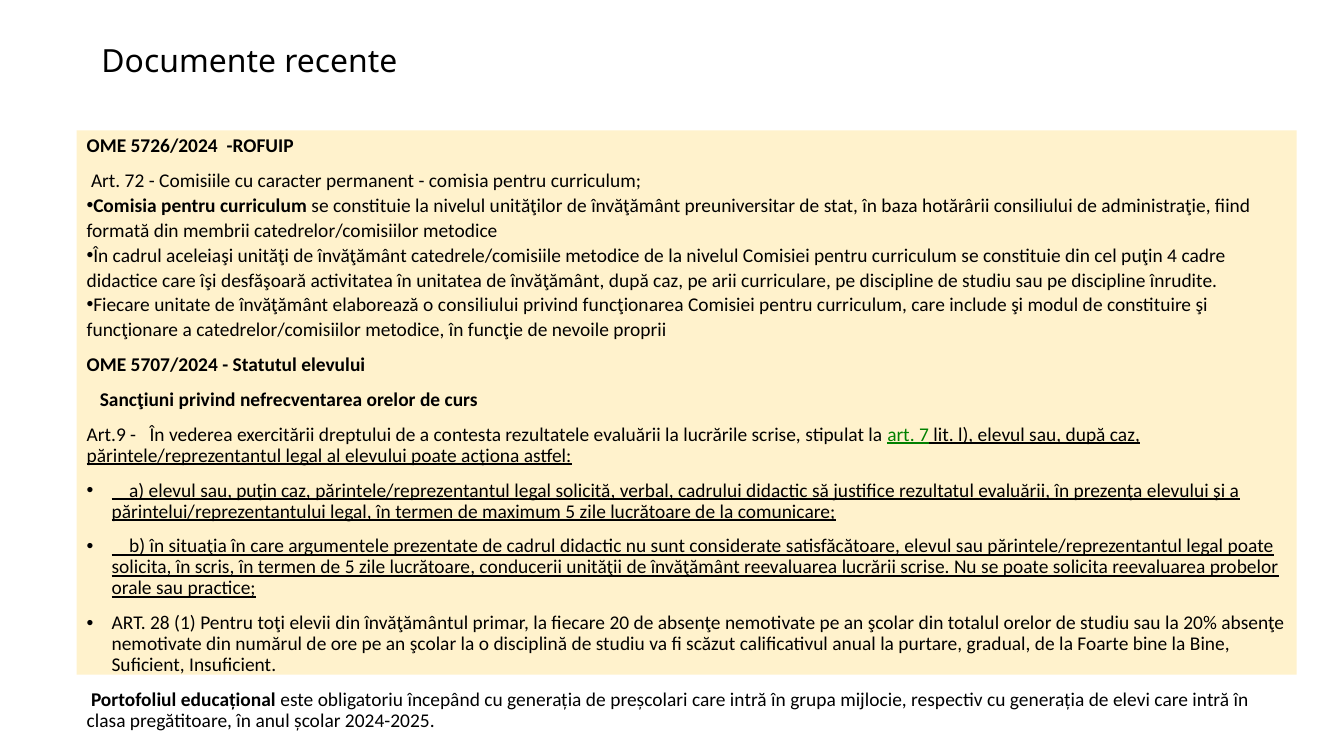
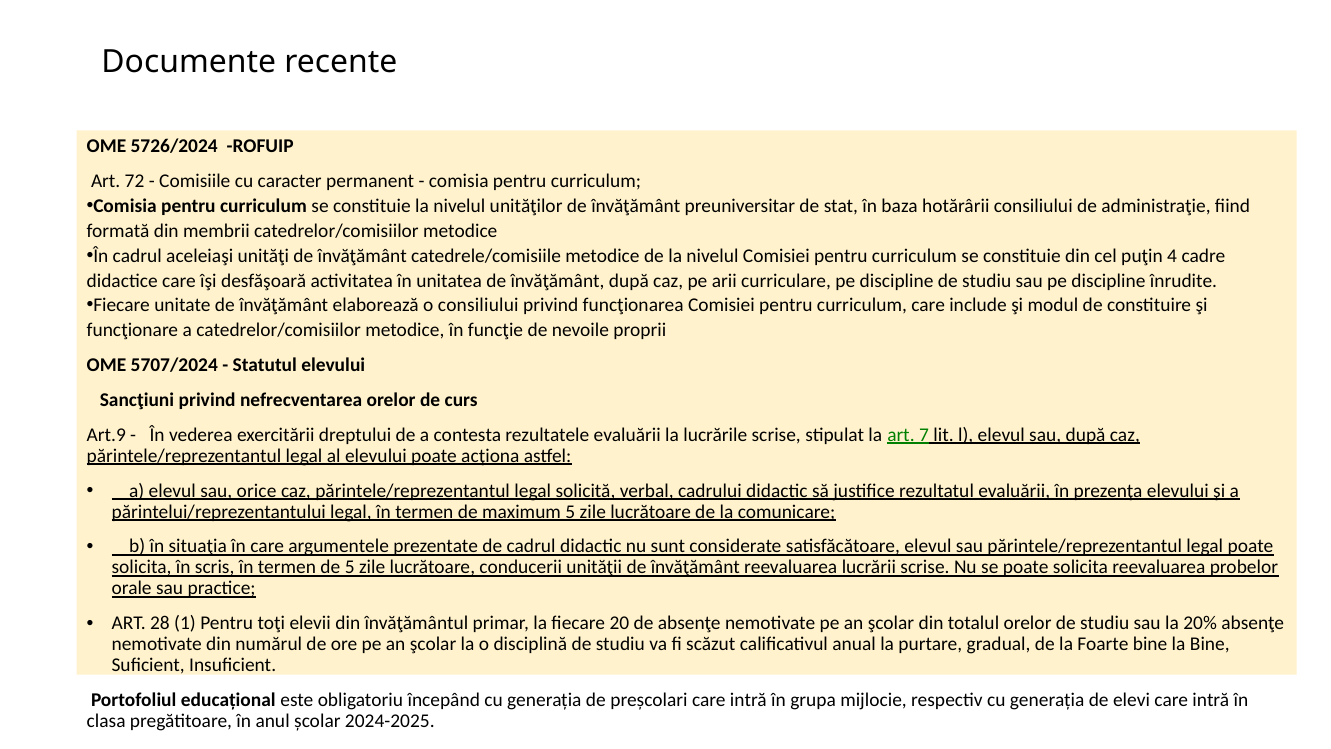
sau puţin: puţin -> orice (257, 490)
